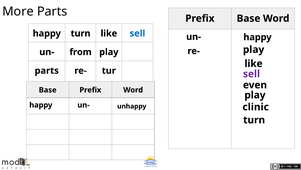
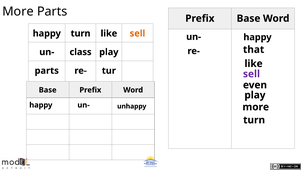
sell colour: blue -> orange (137, 33)
re- play: play -> that (254, 49)
from: from -> class (81, 52)
clinic: clinic -> more (256, 107)
